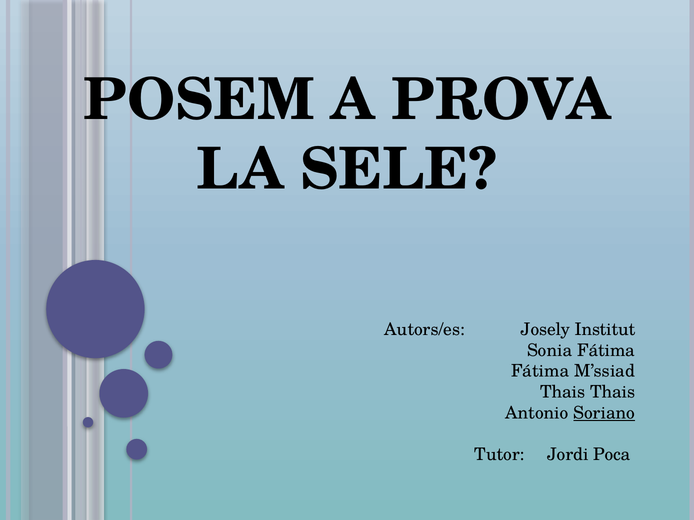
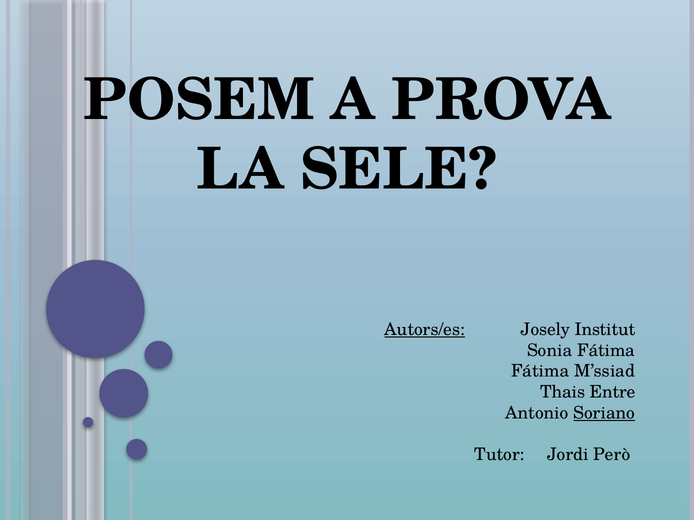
Autors/es underline: none -> present (425, 330)
Thais Thais: Thais -> Entre (613, 392)
Poca: Poca -> Però (612, 455)
